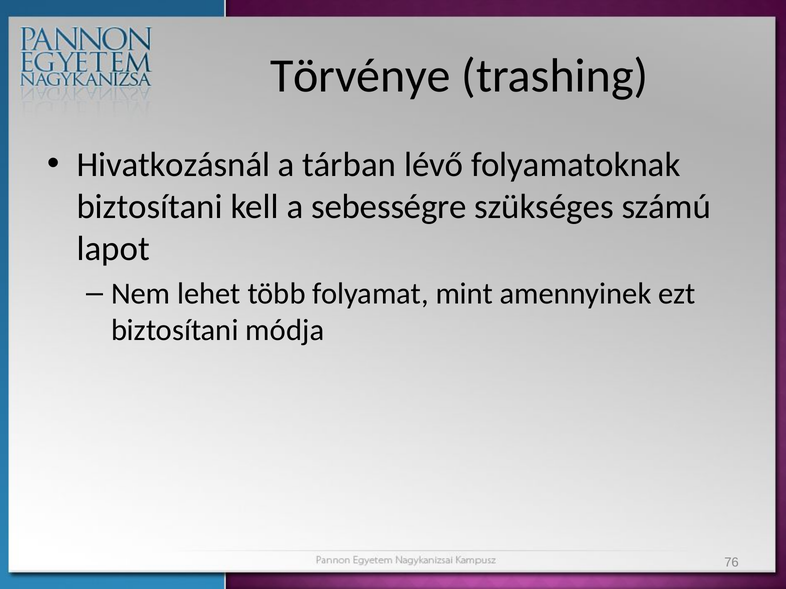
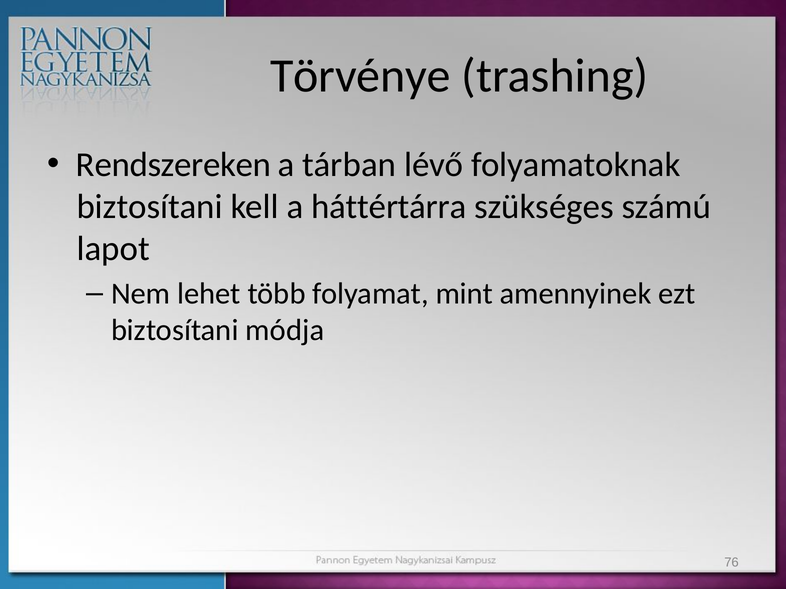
Hivatkozásnál: Hivatkozásnál -> Rendszereken (173, 165)
sebességre: sebességre -> háttértárra (389, 207)
